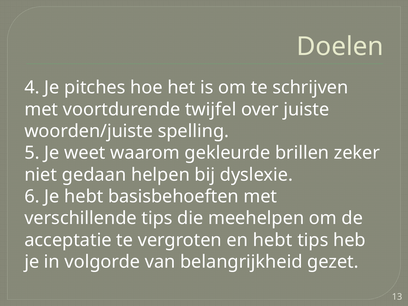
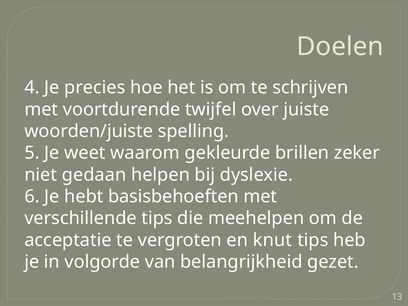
pitches: pitches -> precies (95, 88)
en hebt: hebt -> knut (273, 240)
